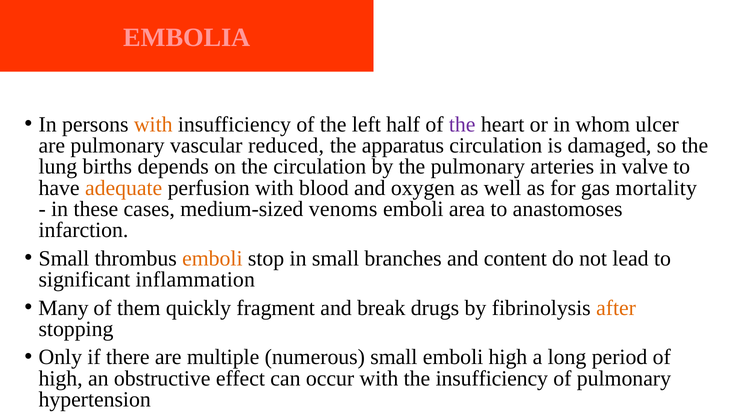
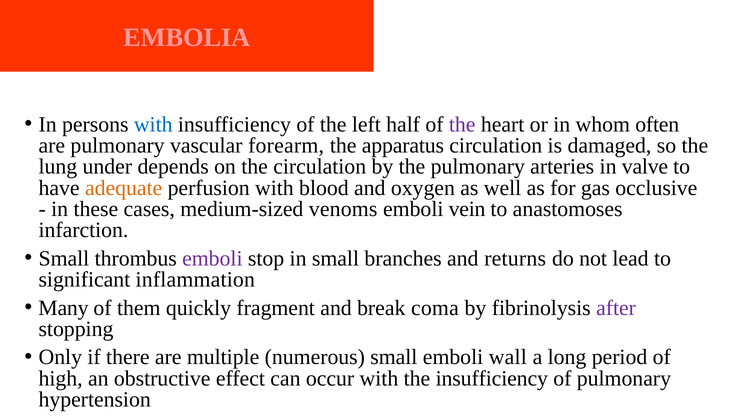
with colour: orange -> blue (153, 124)
ulcer: ulcer -> often (657, 124)
reduced: reduced -> forearm (286, 146)
births: births -> under (107, 167)
mortality: mortality -> occlusive (656, 188)
area: area -> vein (467, 209)
emboli colour: orange -> purple (212, 259)
content: content -> returns (515, 259)
drugs: drugs -> coma (435, 308)
after colour: orange -> purple (616, 308)
emboli high: high -> wall (508, 357)
